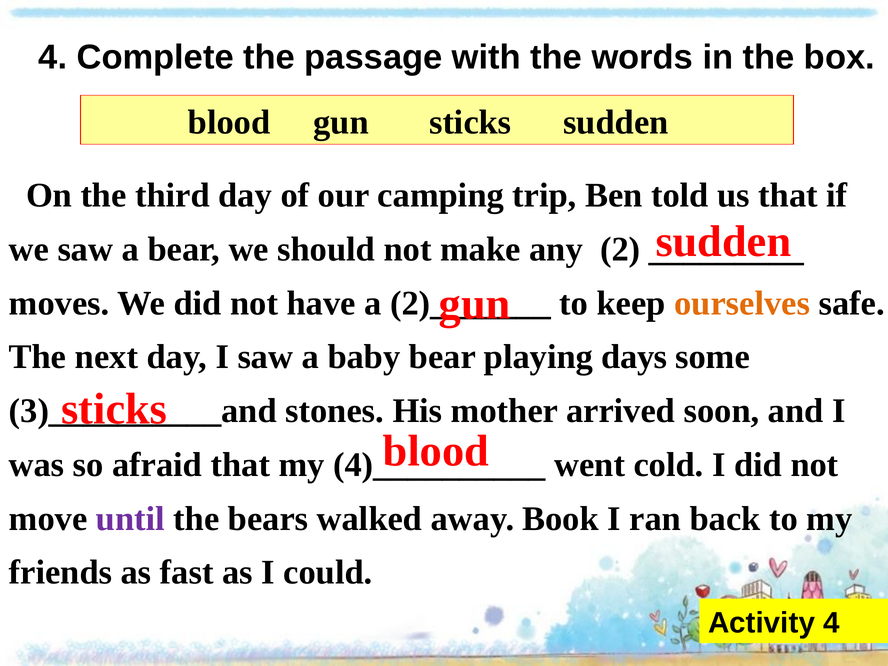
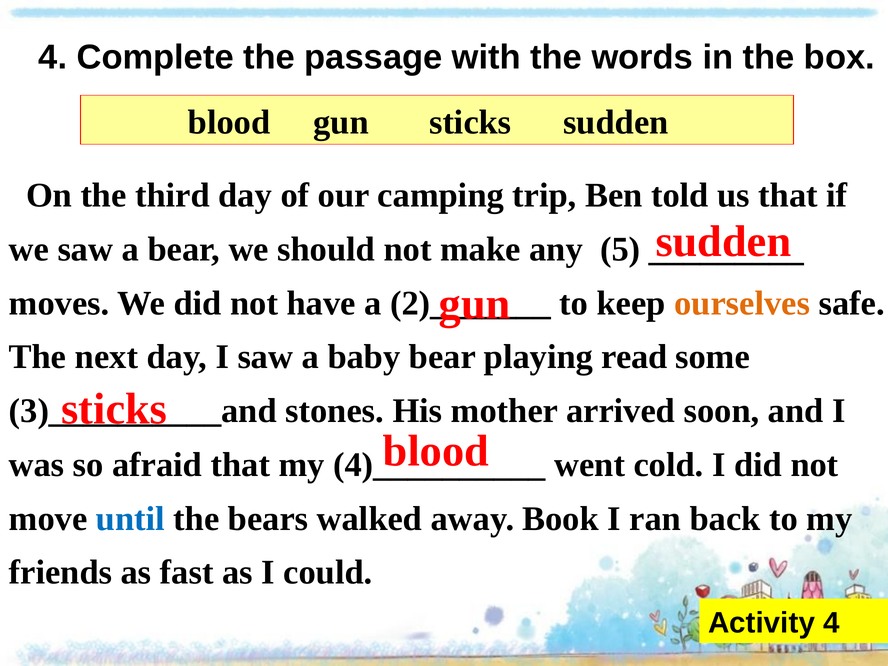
2: 2 -> 5 (620, 249)
days: days -> read (634, 357)
until colour: purple -> blue (130, 519)
